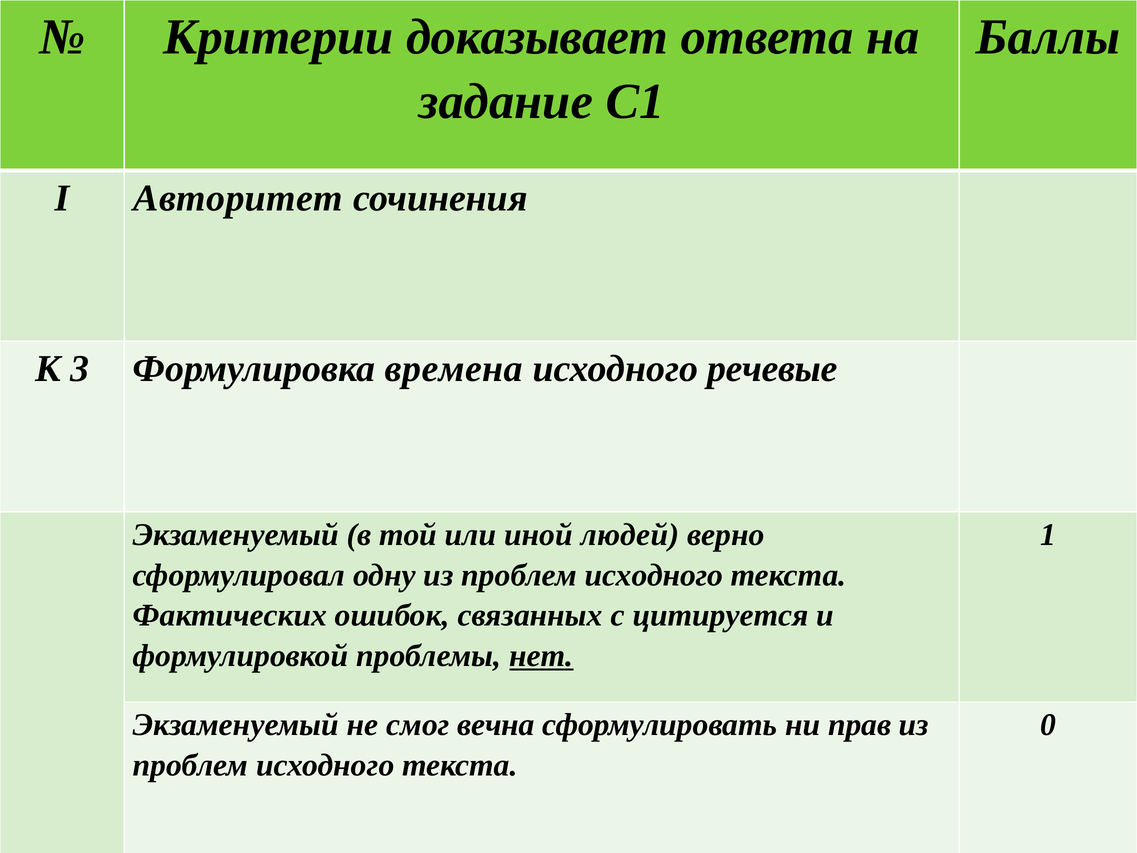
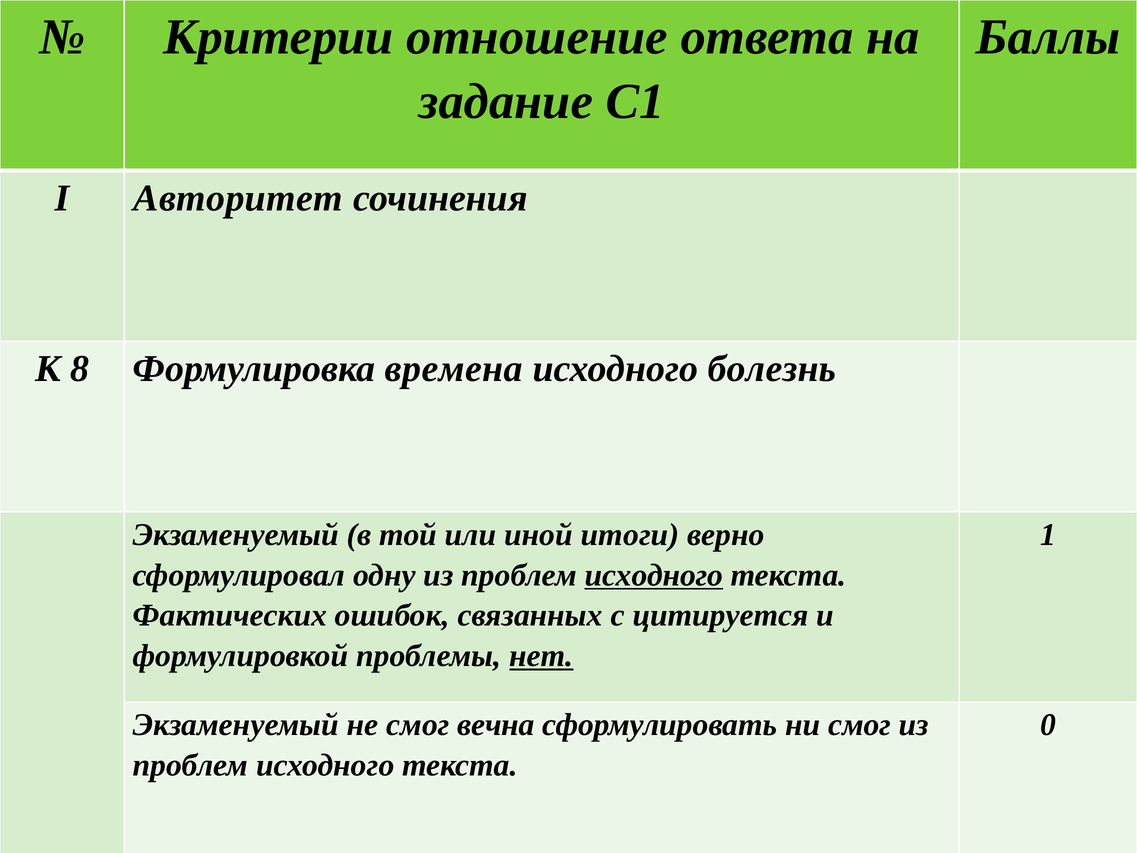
доказывает: доказывает -> отношение (537, 37)
3: 3 -> 8 (80, 369)
речевые: речевые -> болезнь (772, 369)
людей: людей -> итоги (630, 535)
исходного underline: none -> present (654, 575)
ни прав: прав -> смог (860, 725)
